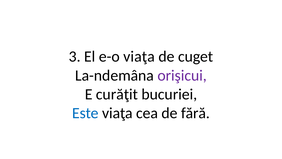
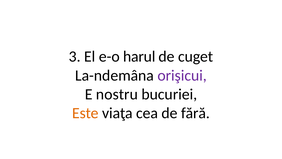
e-o viaţa: viaţa -> harul (139, 56)
curăţit: curăţit -> nostru (117, 94)
Este colour: blue -> orange (85, 113)
